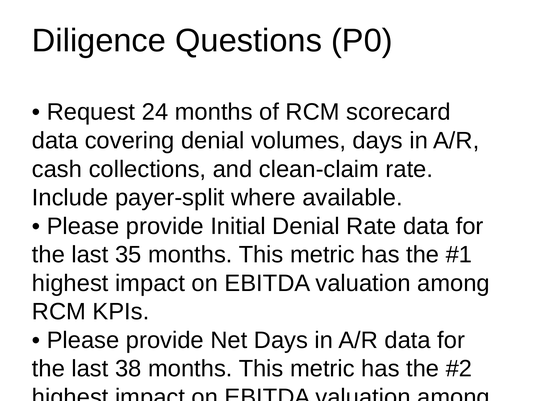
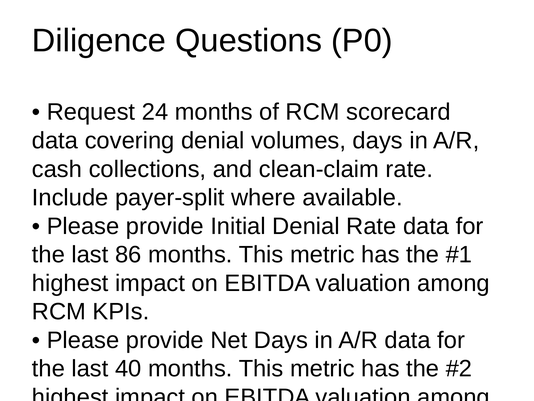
35: 35 -> 86 (128, 254)
38: 38 -> 40 (128, 368)
